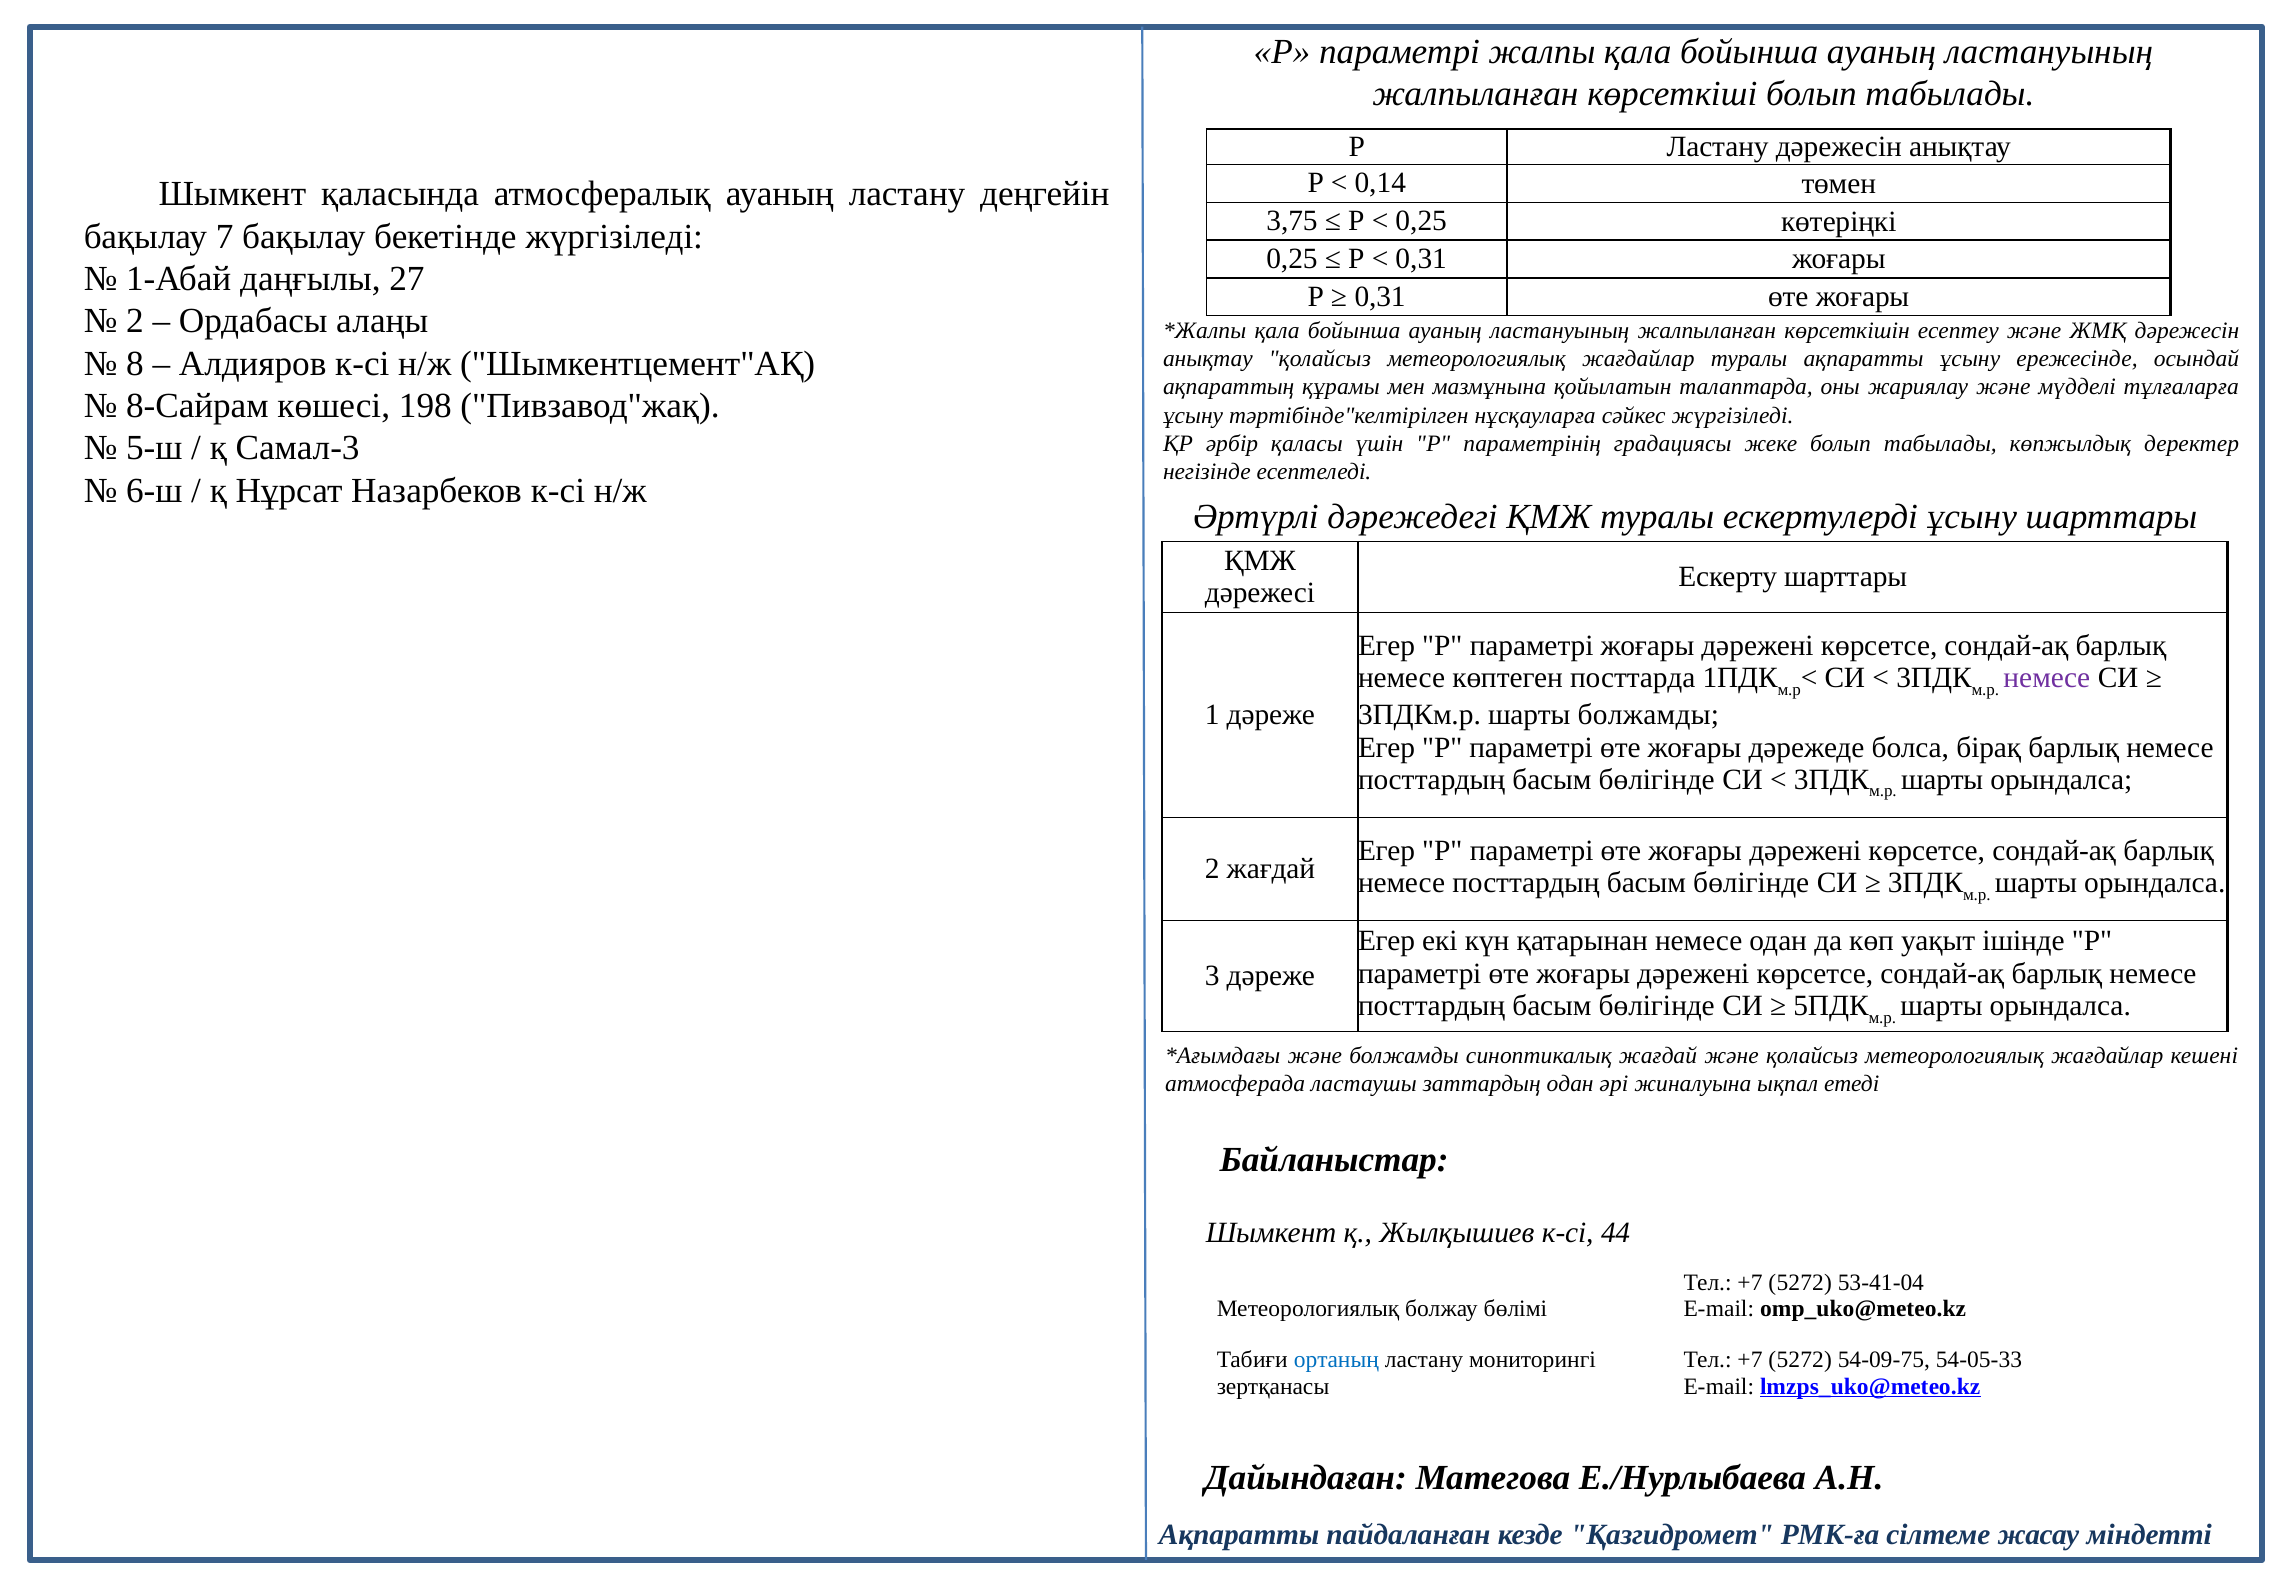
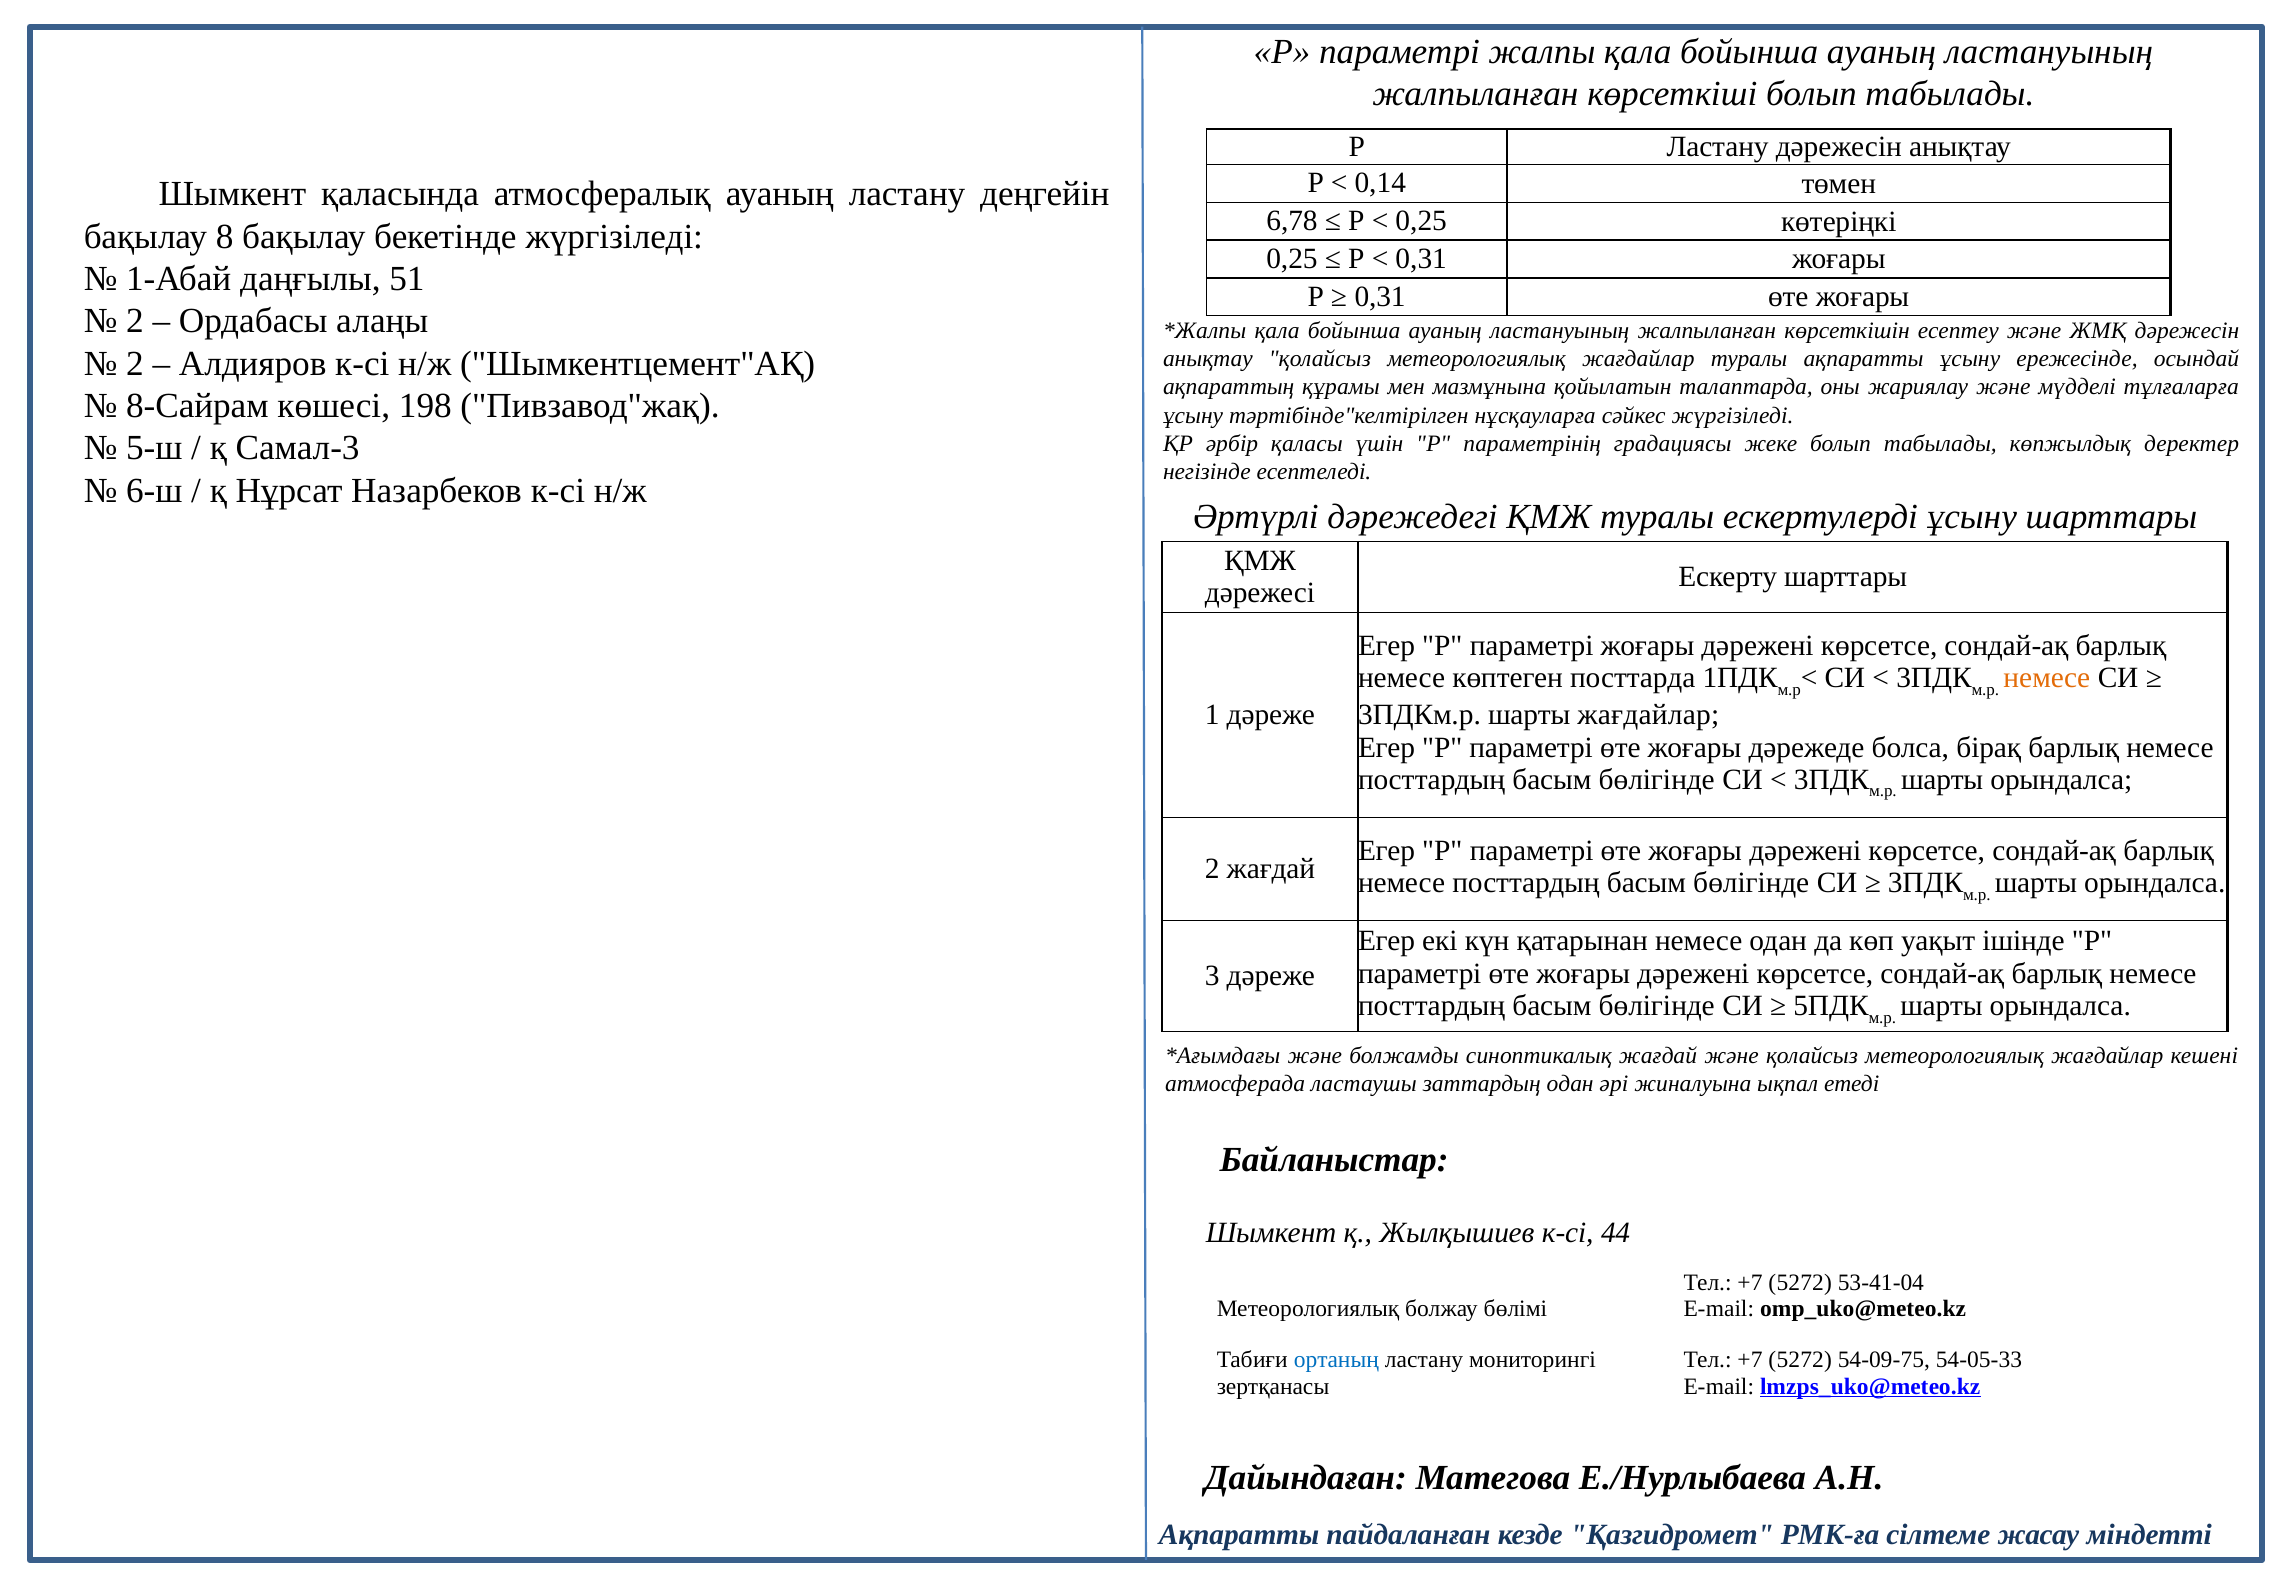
3,75: 3,75 -> 6,78 (1292, 221)
7: 7 -> 8 (225, 237)
27: 27 -> 51 (407, 279)
8: 8 -> 2 (135, 363)
немесе colour: purple -> orange (2047, 678)
шарты болжамды: болжамды -> жағдайлар (1648, 715)
